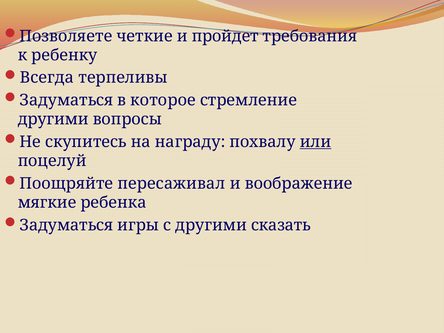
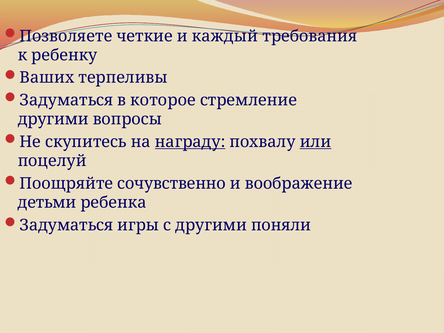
пройдет: пройдет -> каждый (225, 36)
Всегда: Всегда -> Ваших (47, 78)
награду underline: none -> present (190, 142)
пересаживал: пересаживал -> сочувственно (172, 183)
мягкие: мягкие -> детьми (47, 203)
сказать: сказать -> поняли (281, 225)
